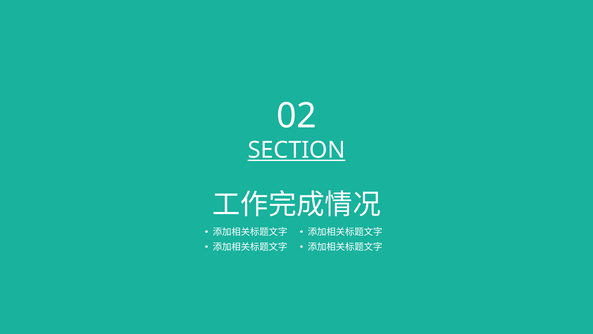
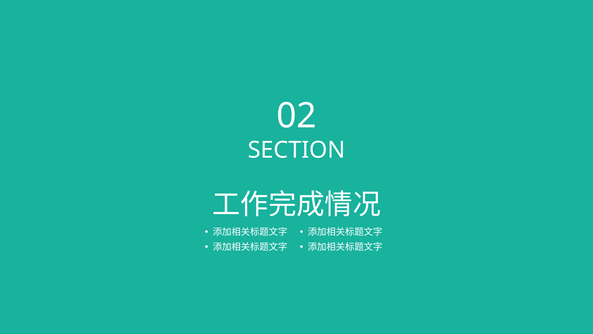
SECTION underline: present -> none (297, 150)
